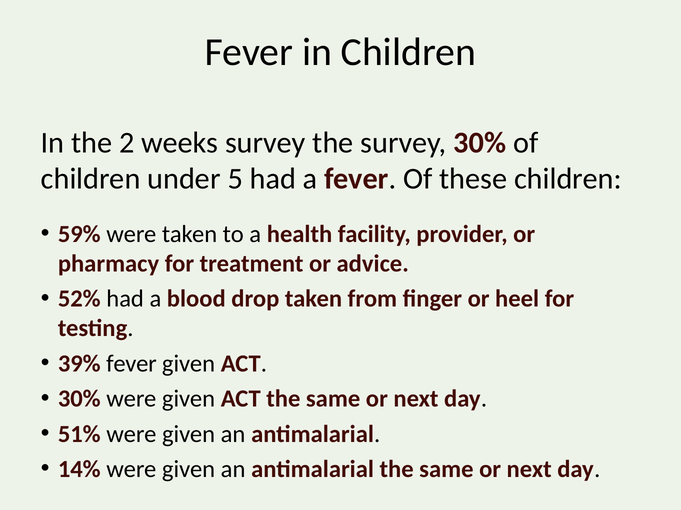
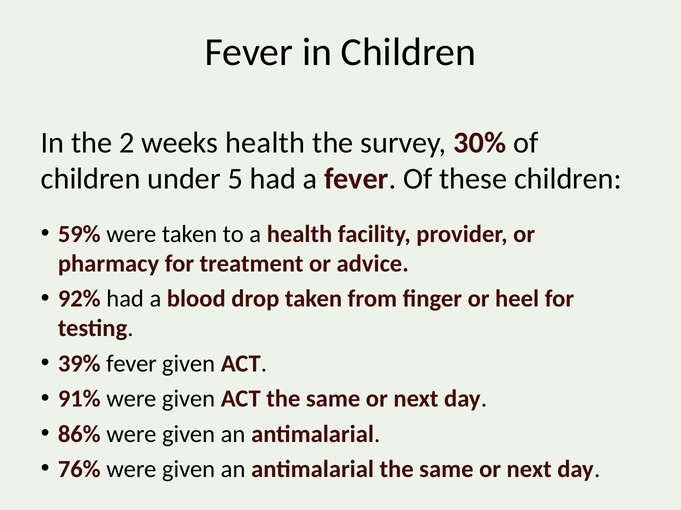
weeks survey: survey -> health (265, 143)
52%: 52% -> 92% (79, 299)
30%: 30% -> 91% (79, 399)
51%: 51% -> 86% (79, 435)
14%: 14% -> 76% (79, 470)
